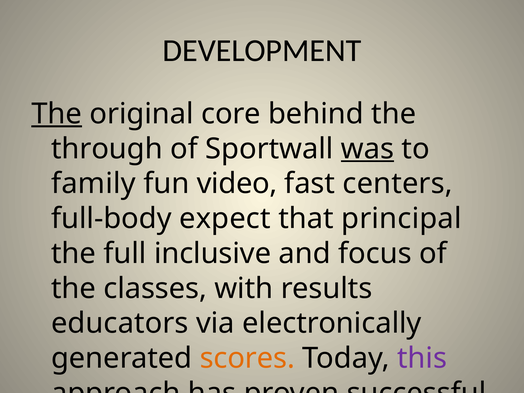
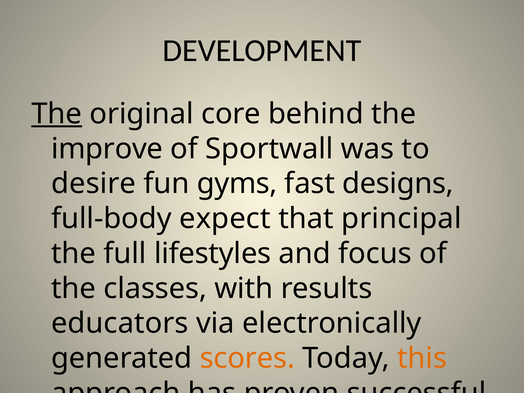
through: through -> improve (107, 149)
was underline: present -> none (368, 149)
family: family -> desire (94, 184)
video: video -> gyms (237, 184)
centers: centers -> designs (398, 184)
inclusive: inclusive -> lifestyles (213, 254)
this colour: purple -> orange (422, 358)
